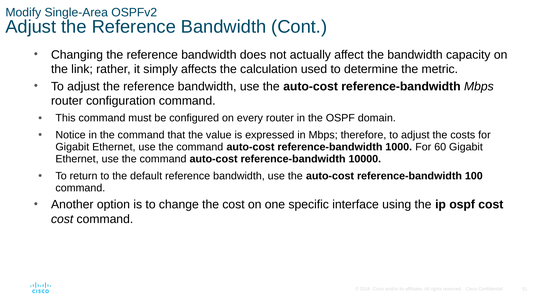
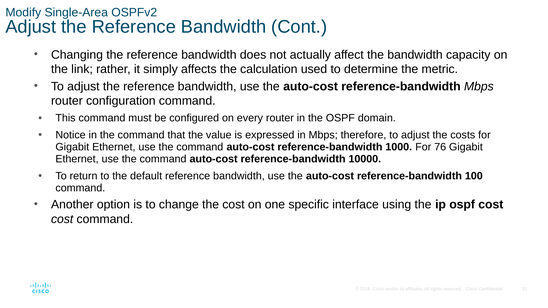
60: 60 -> 76 (440, 147)
